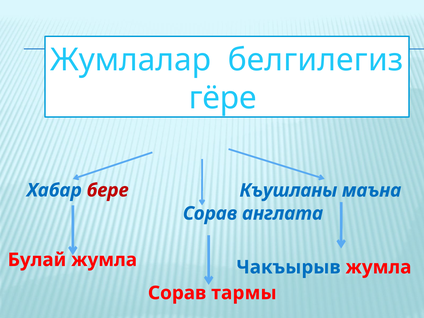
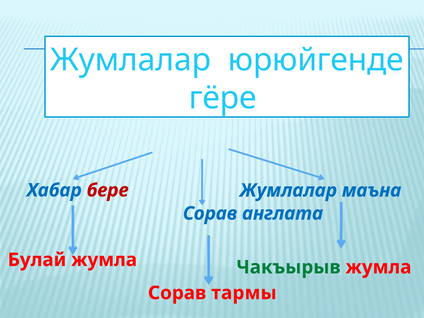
белгилегиз: белгилегиз -> юрюйгенде (316, 60)
Къушланы: Къушланы -> Жумлалар (288, 190)
Чакъырыв colour: blue -> green (288, 267)
